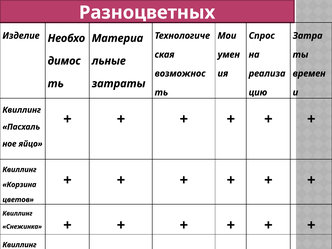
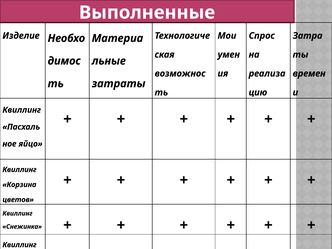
Разноцветных: Разноцветных -> Выполненные (147, 13)
